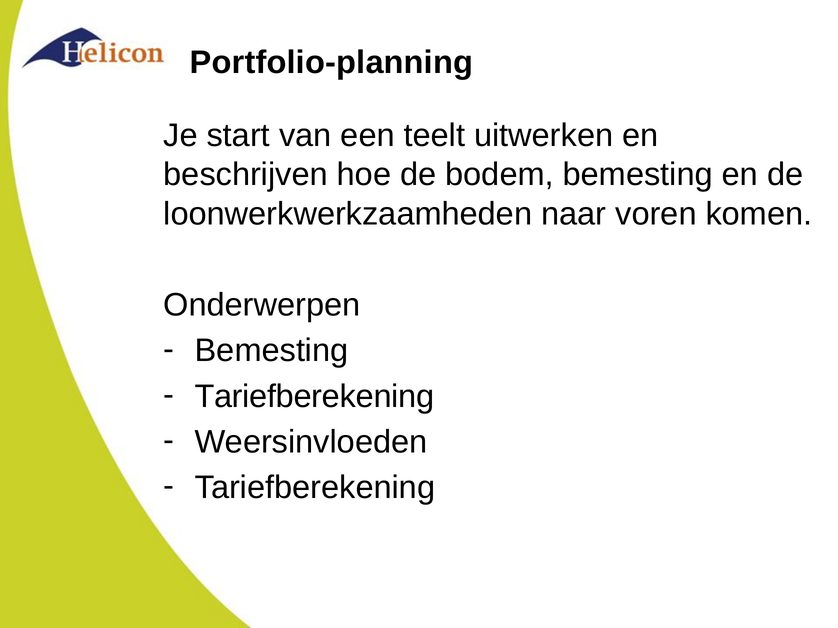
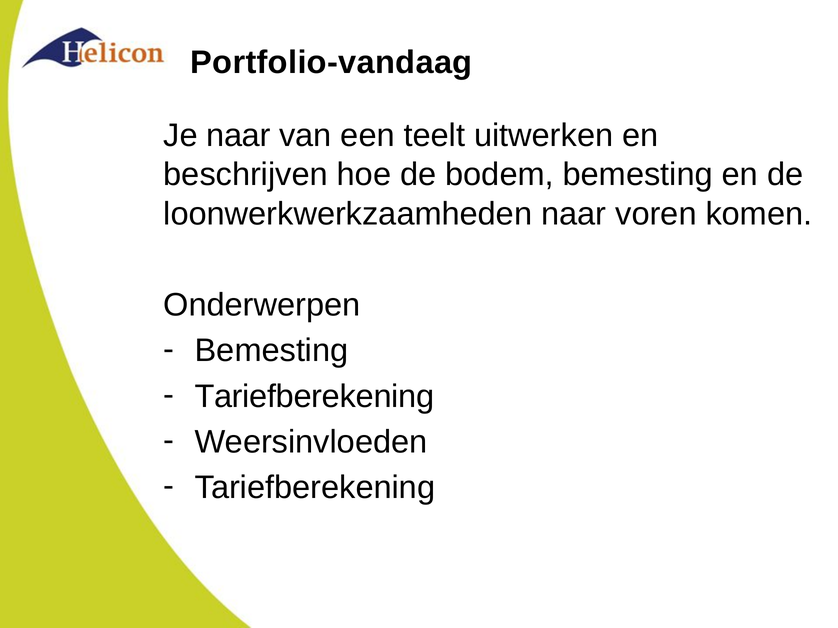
Portfolio-planning: Portfolio-planning -> Portfolio-vandaag (331, 62)
Je start: start -> naar (238, 136)
